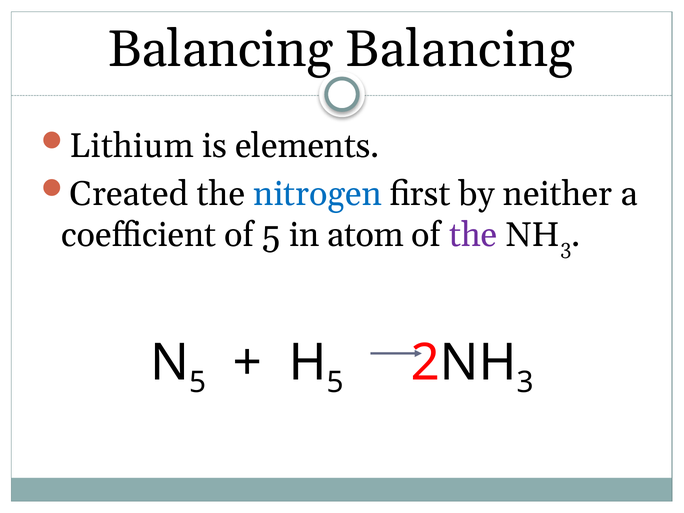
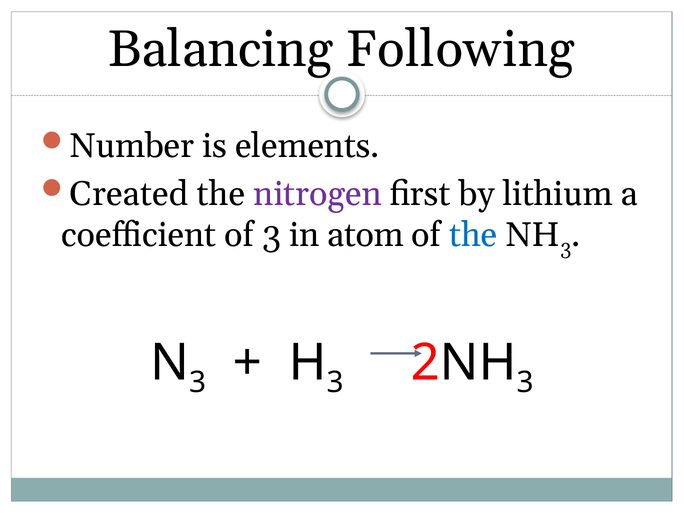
Balancing Balancing: Balancing -> Following (460, 49)
Lithium: Lithium -> Number (132, 146)
nitrogen colour: blue -> purple (318, 194)
neither: neither -> lithium (558, 194)
of 5: 5 -> 3 (271, 235)
the colour: purple -> blue (473, 235)
5: 5 -> 3 (198, 383)
5: 5 -> 3 (335, 383)
